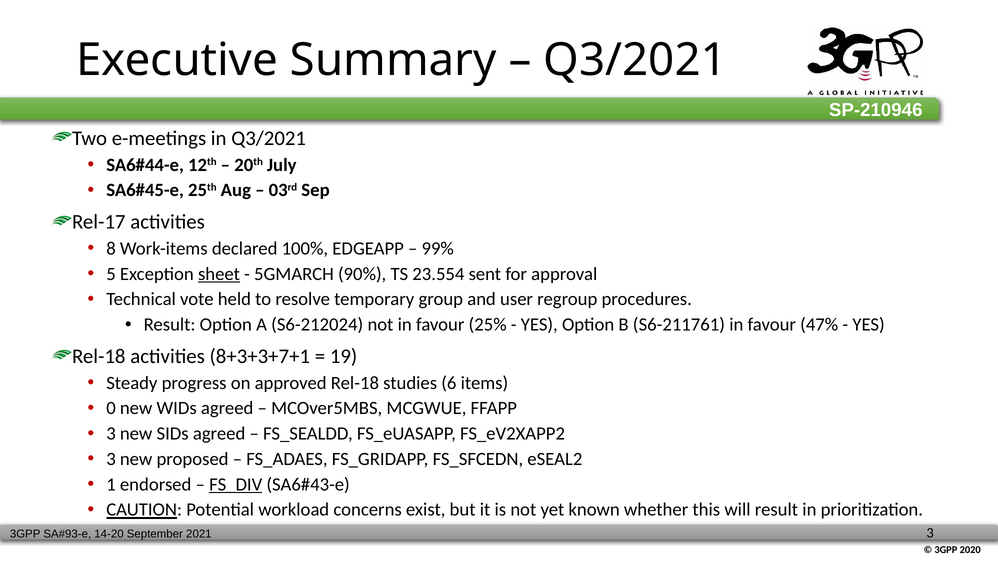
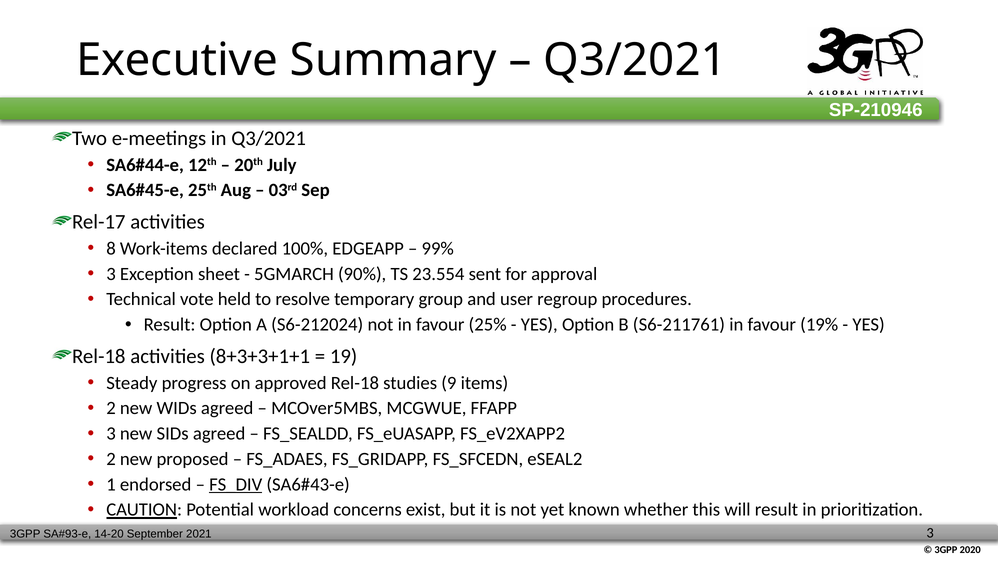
5: 5 -> 3 (111, 274)
sheet underline: present -> none (219, 274)
47%: 47% -> 19% (819, 325)
8+3+3+7+1: 8+3+3+7+1 -> 8+3+3+1+1 (260, 357)
6: 6 -> 9 (449, 383)
0: 0 -> 2 (111, 409)
3: 3 -> 2 (111, 459)
